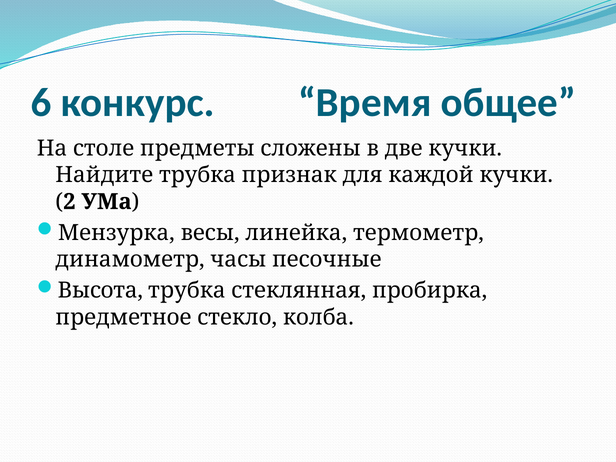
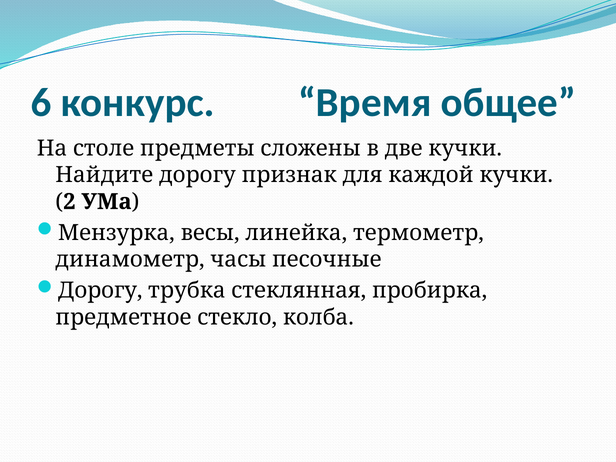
Найдите трубка: трубка -> дорогу (197, 175)
Высота: Высота -> Дорогу (100, 291)
